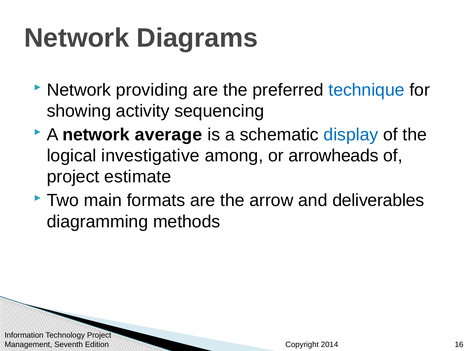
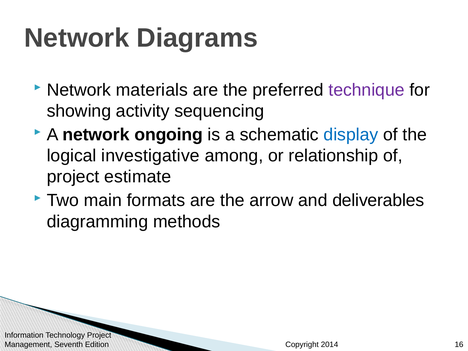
providing: providing -> materials (152, 90)
technique colour: blue -> purple (367, 90)
average: average -> ongoing (169, 135)
arrowheads: arrowheads -> relationship (333, 156)
